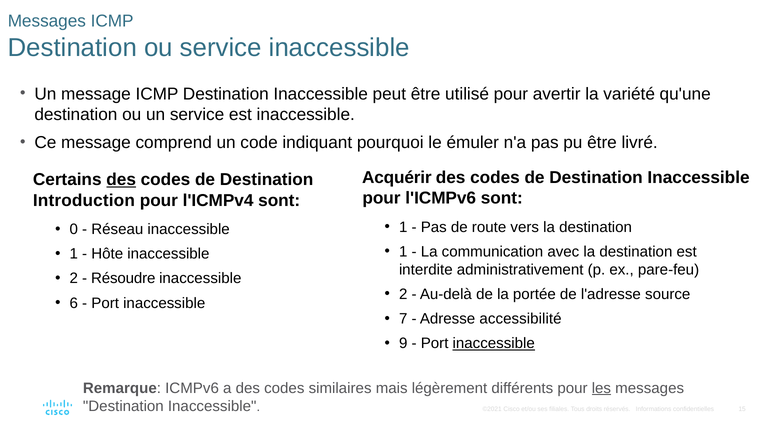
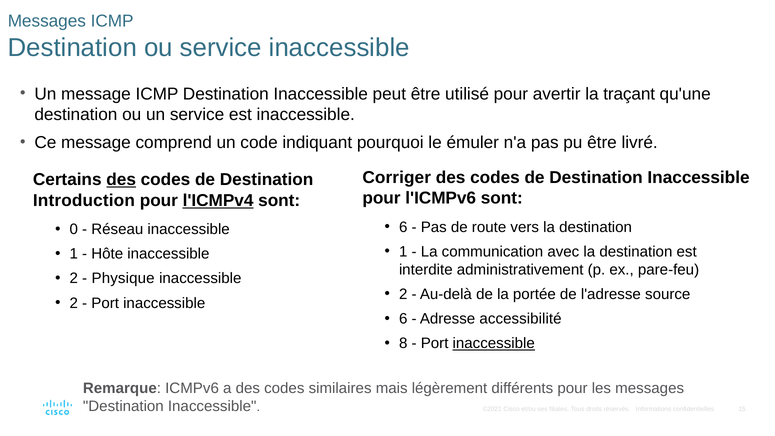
variété: variété -> traçant (629, 94)
Acquérir: Acquérir -> Corriger (397, 177)
l'ICMPv4 underline: none -> present (218, 200)
1: 1 -> 6 (403, 227)
Résoudre: Résoudre -> Physique (123, 278)
6: 6 -> 2 (74, 303)
7: 7 -> 6 (403, 319)
9: 9 -> 8 (403, 343)
les underline: present -> none (601, 388)
